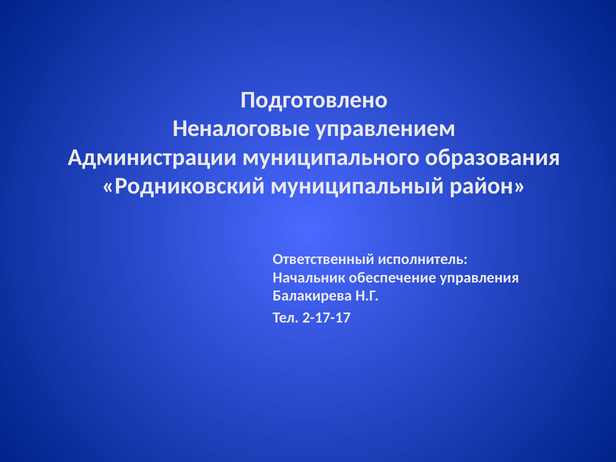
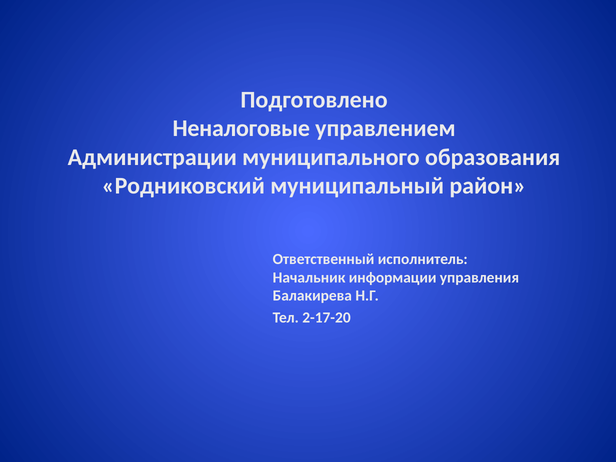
обеспечение: обеспечение -> информации (393, 277)
2-17-17: 2-17-17 -> 2-17-20 (326, 317)
